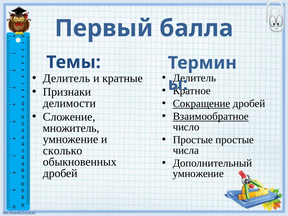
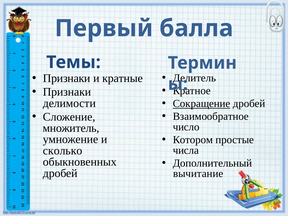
Делитель: Делитель -> Признаки (67, 78)
Взаимообратное underline: present -> none (211, 116)
Простые: Простые -> Котором (193, 140)
умножение: умножение -> вычитание (198, 174)
